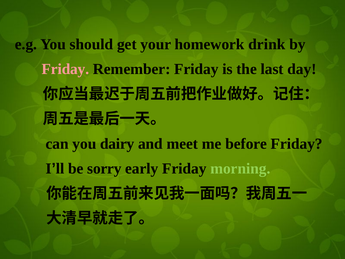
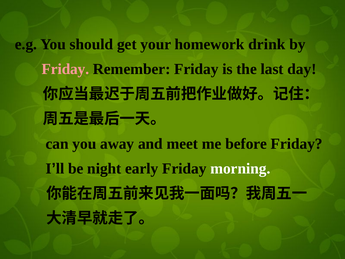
dairy: dairy -> away (117, 144)
sorry: sorry -> night (104, 168)
morning colour: light green -> white (240, 168)
